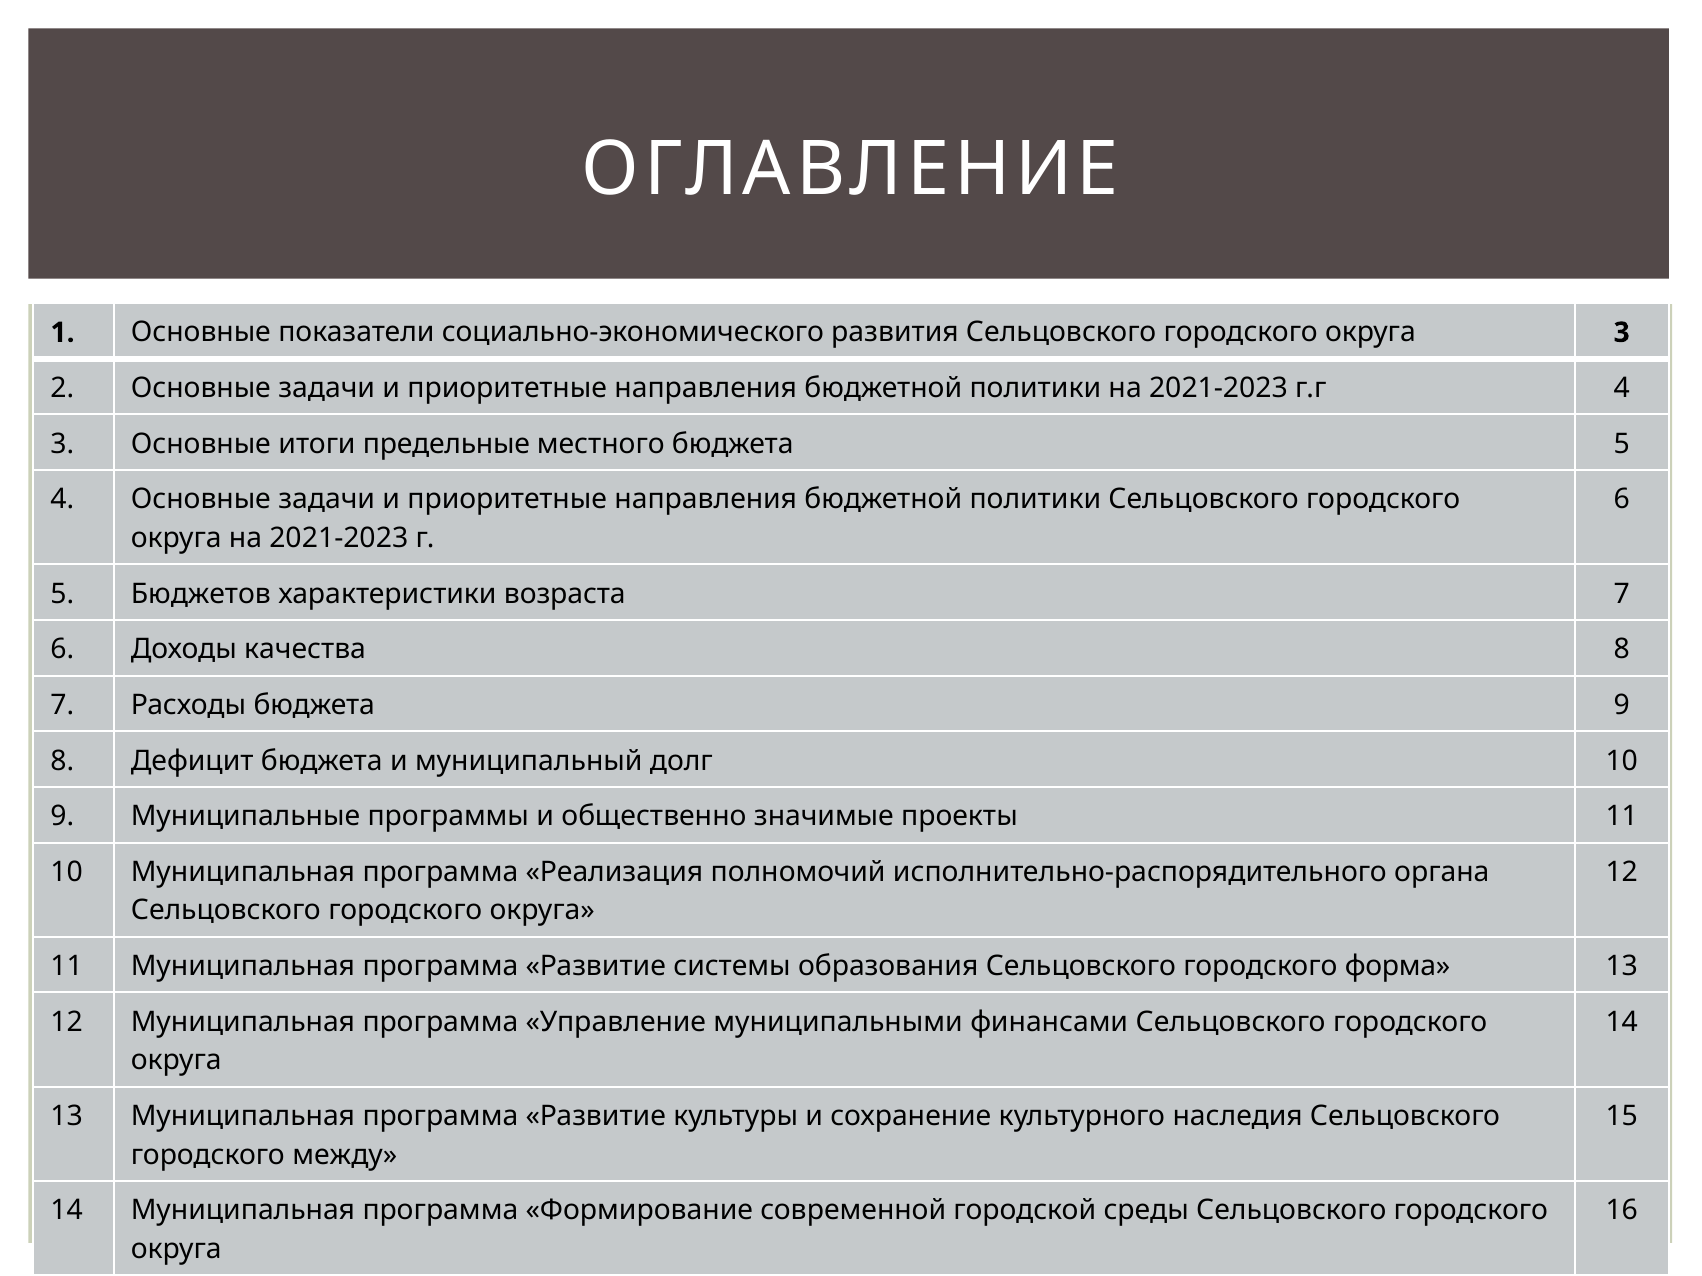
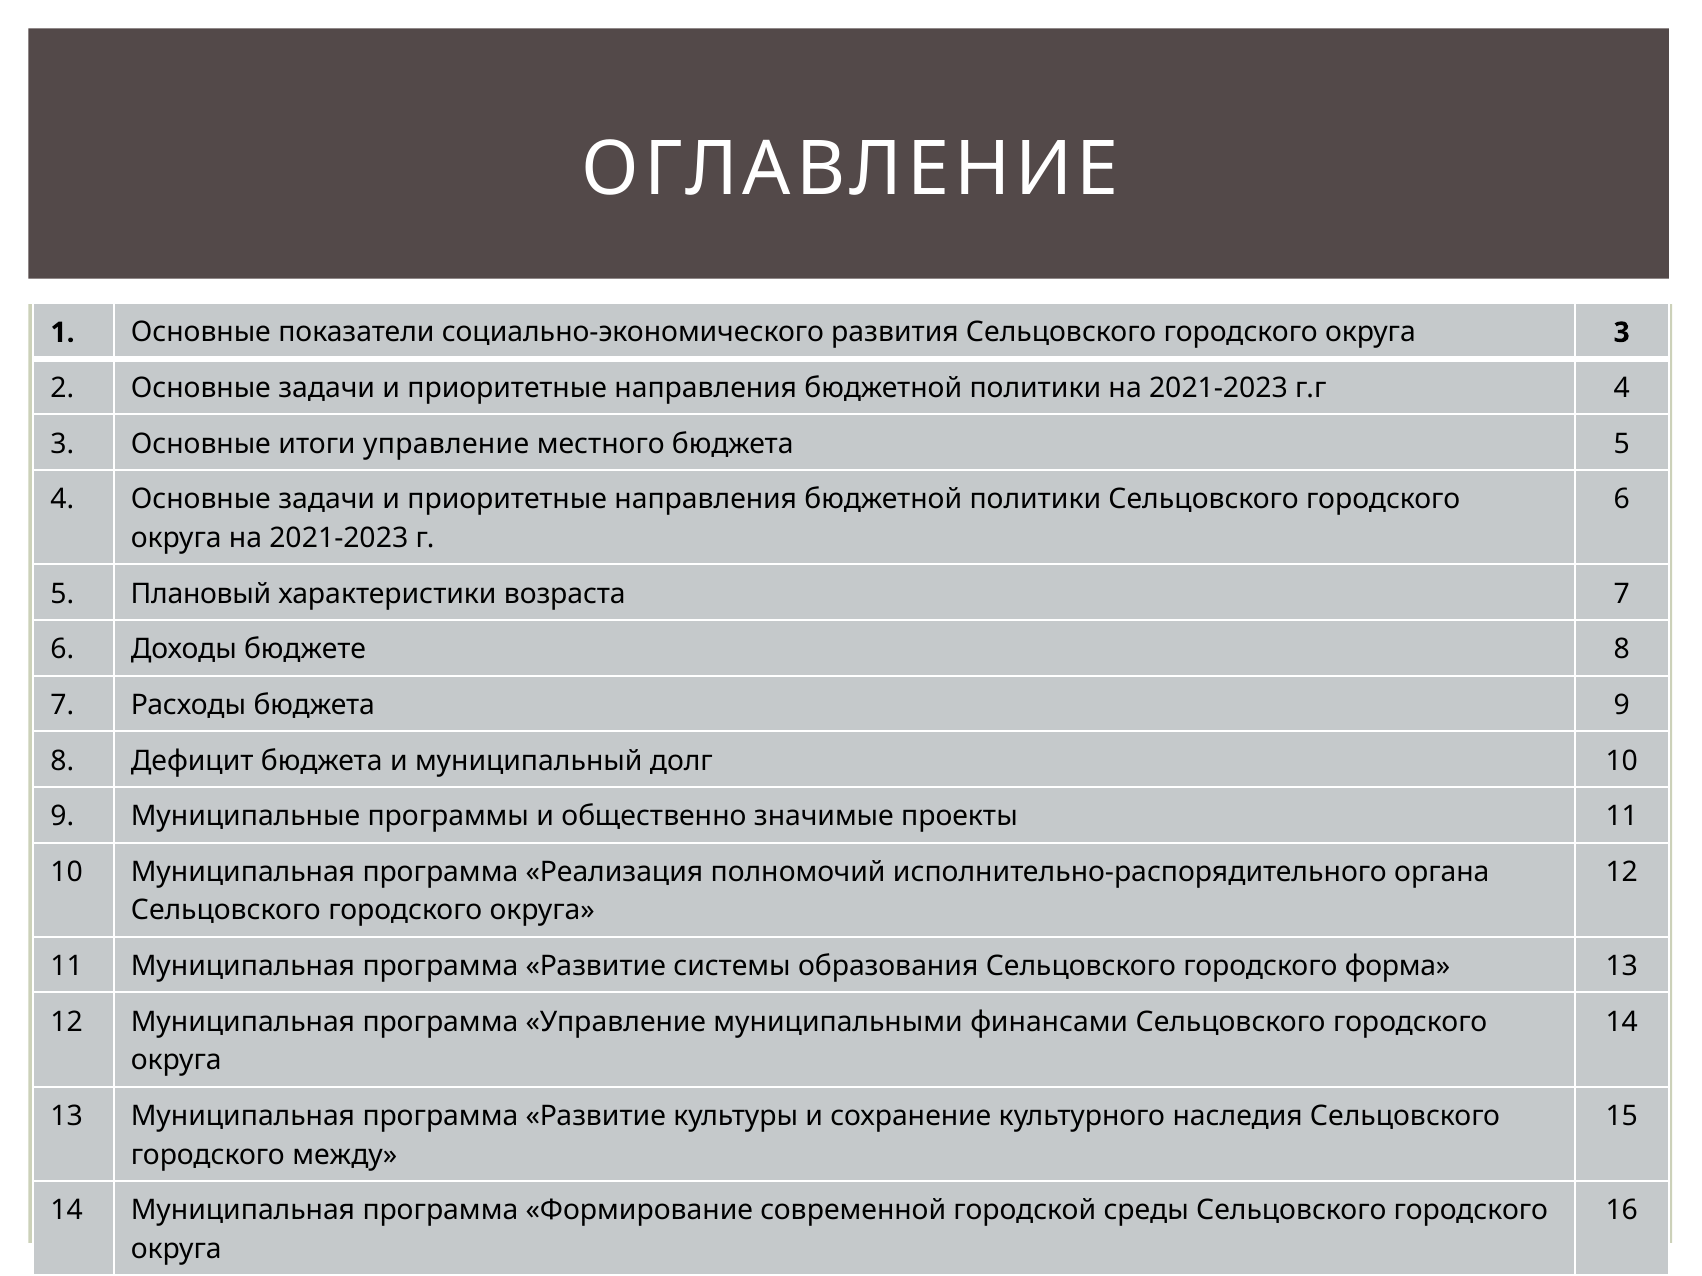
итоги предельные: предельные -> управление (446, 444)
Бюджетов: Бюджетов -> Плановый (201, 594)
качества: качества -> бюджете (305, 650)
